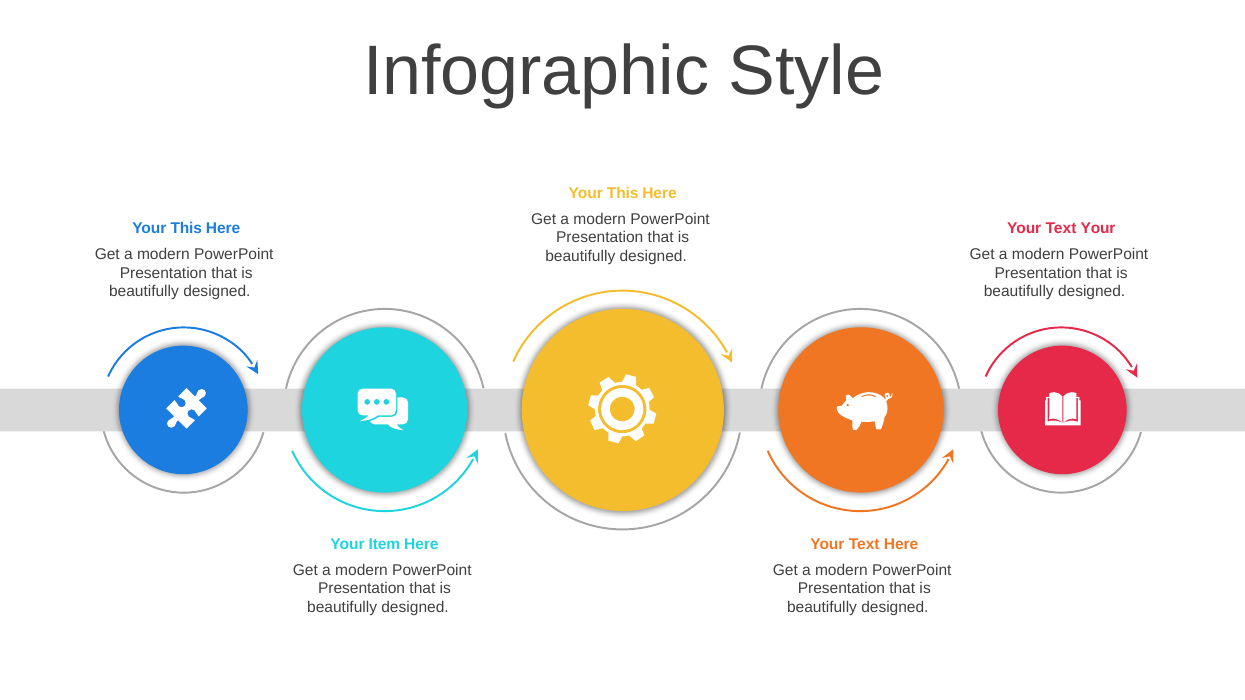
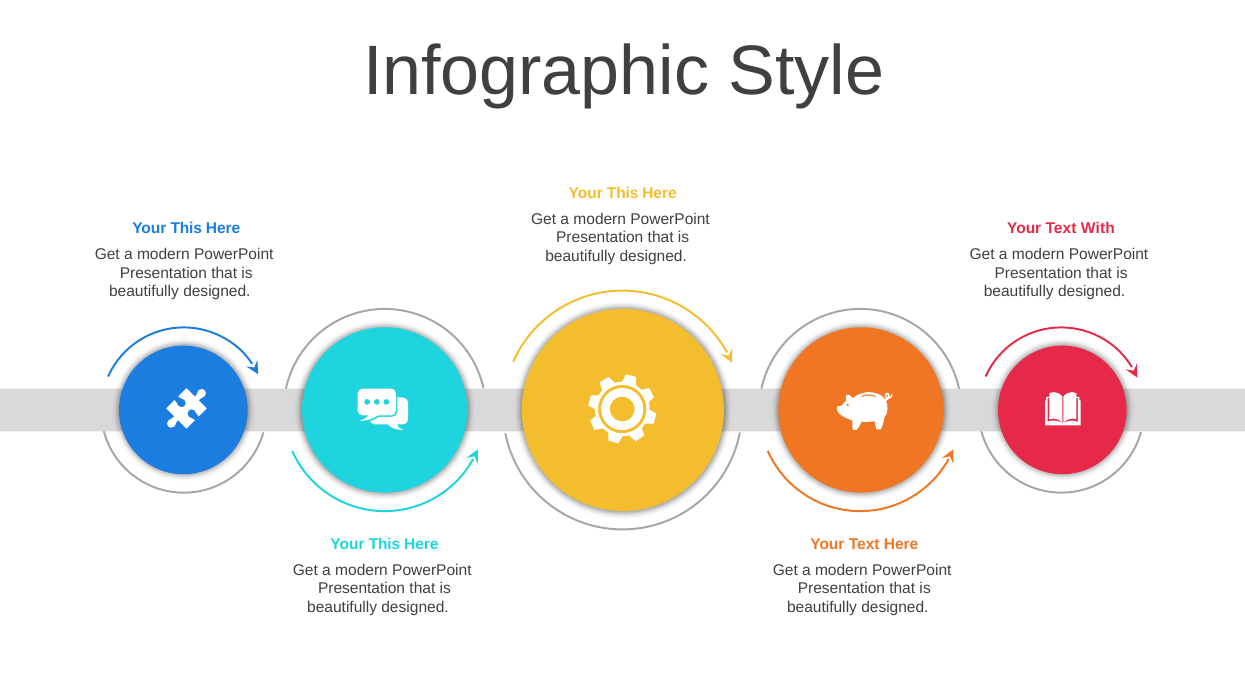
Text Your: Your -> With (1098, 229)
Item: Item -> This (384, 544)
